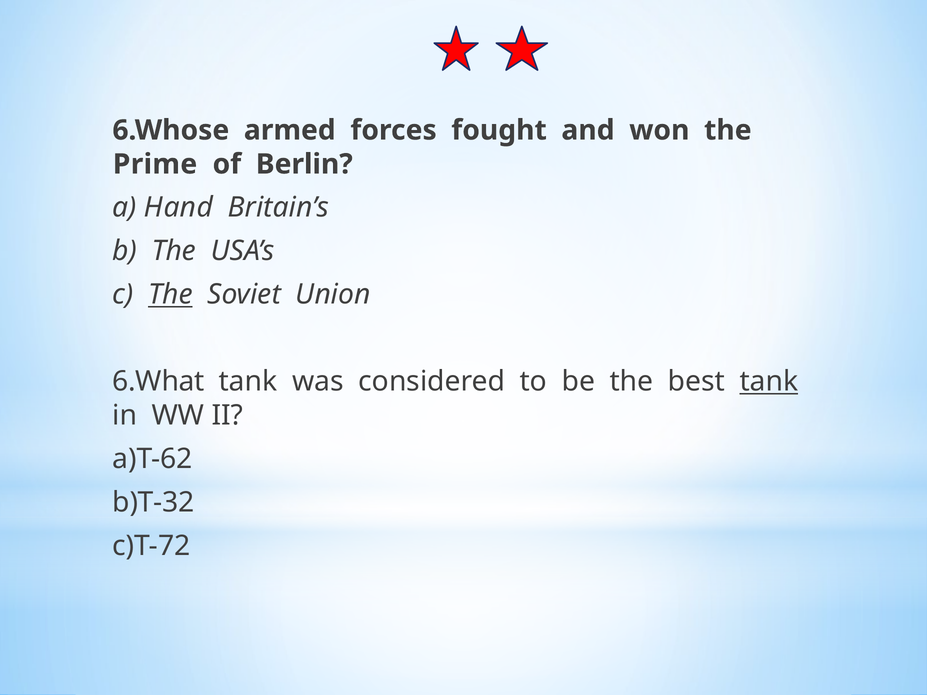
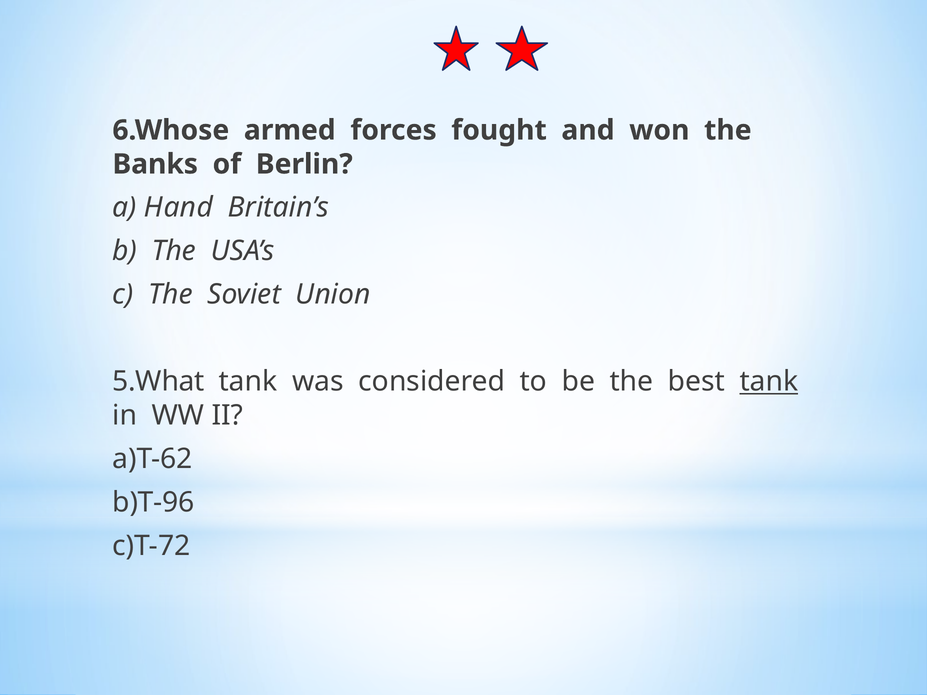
Prime: Prime -> Banks (155, 164)
The underline: present -> none (170, 295)
6.What: 6.What -> 5.What (158, 382)
b)T-32: b)T-32 -> b)T-96 (153, 502)
